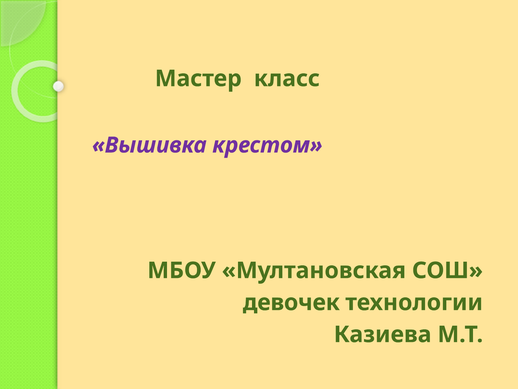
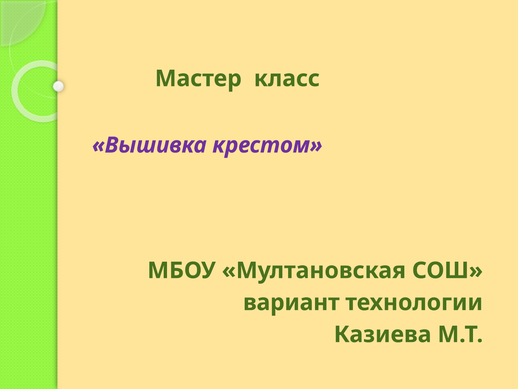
девочек: девочек -> вариант (291, 302)
